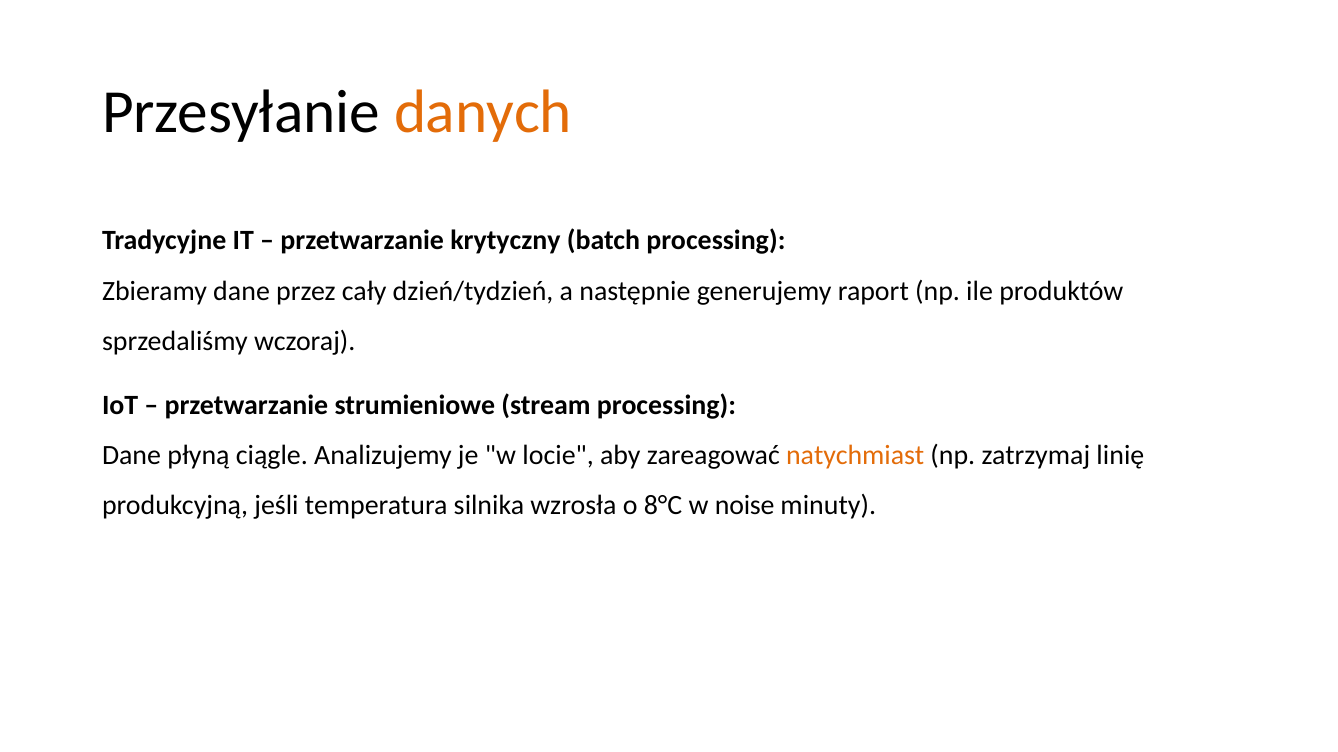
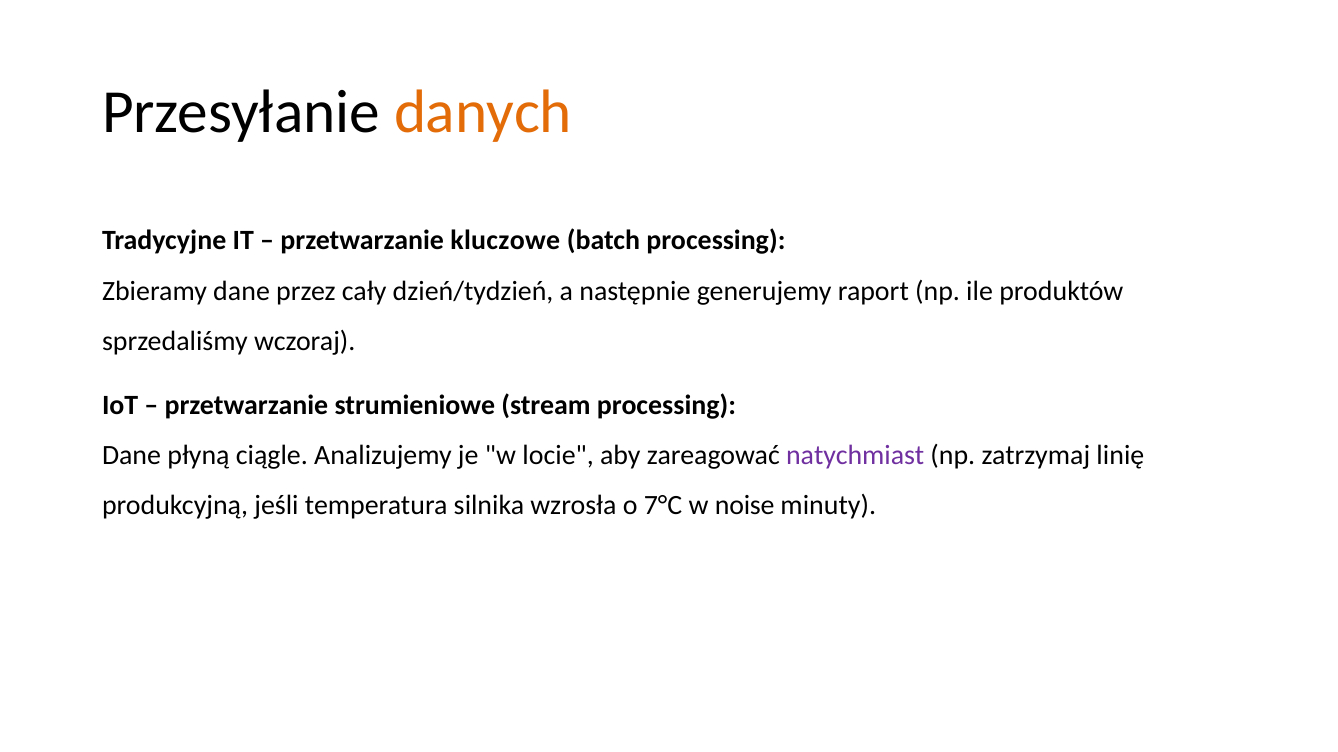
krytyczny: krytyczny -> kluczowe (505, 241)
natychmiast colour: orange -> purple (855, 456)
8°C: 8°C -> 7°C (663, 506)
